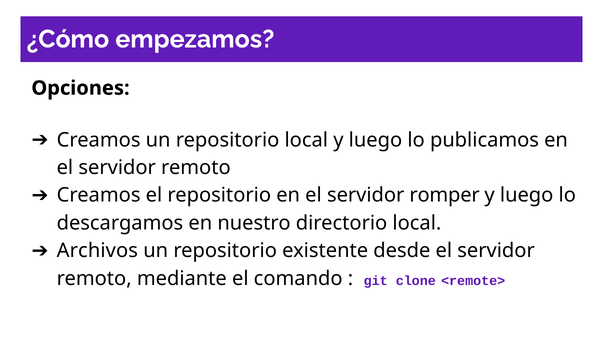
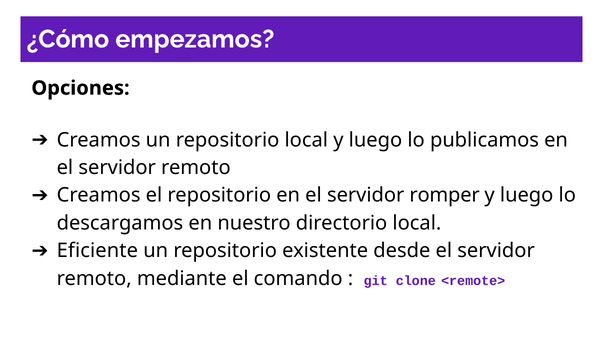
Archivos: Archivos -> Eficiente (97, 251)
